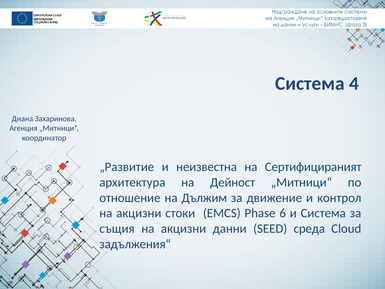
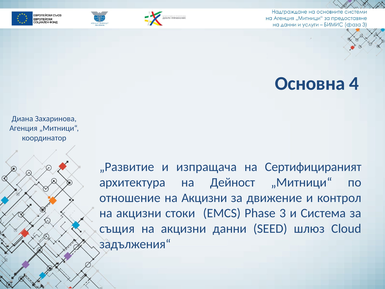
Система: Система -> Основна (310, 83)
неизвестна: неизвестна -> изпращача (206, 167)
отношение на Дължим: Дължим -> Акцизни (204, 198)
6: 6 -> 3 (283, 213)
среда: среда -> шлюз (309, 228)
